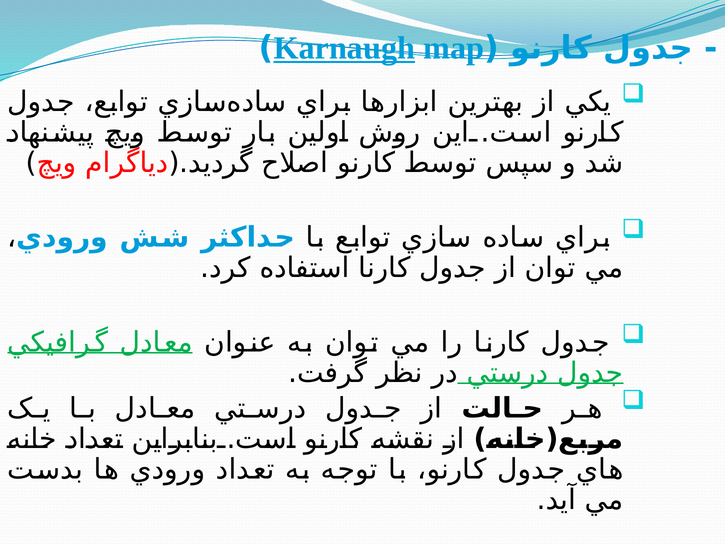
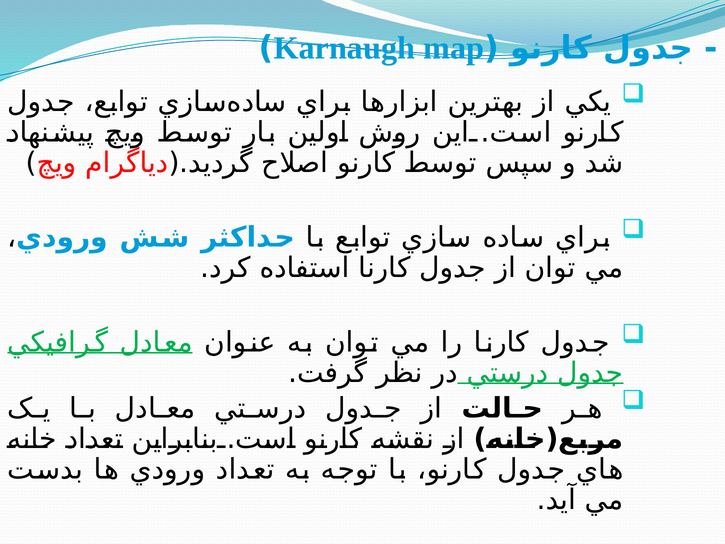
Karnaugh underline: present -> none (344, 48)
